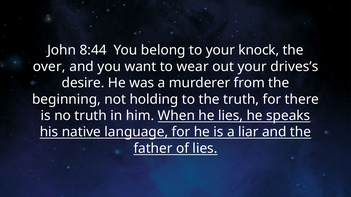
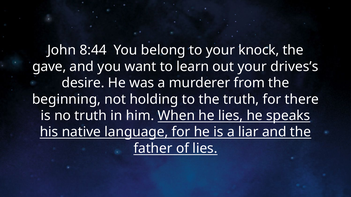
over: over -> gave (49, 67)
wear: wear -> learn (193, 67)
